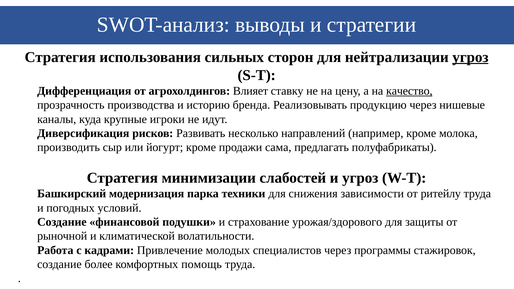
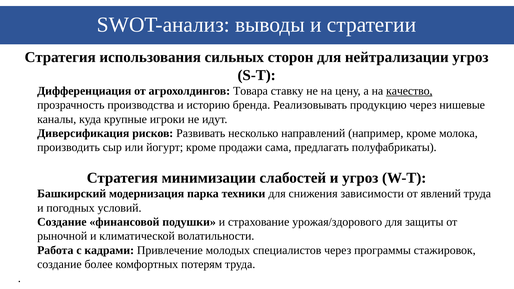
угроз underline: present -> none (470, 57)
Влияет: Влияет -> Товара (250, 91)
ритейлу: ритейлу -> явлений (441, 194)
помощь: помощь -> потерям (202, 264)
